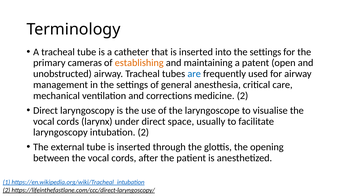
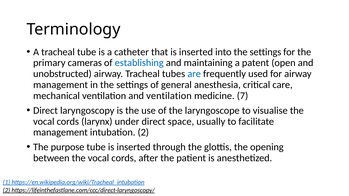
establishing colour: orange -> blue (139, 63)
and corrections: corrections -> ventilation (169, 96)
medicine 2: 2 -> 7 (242, 96)
laryngoscopy: laryngoscopy -> management (60, 133)
external: external -> purpose (68, 147)
